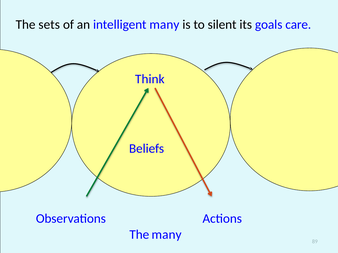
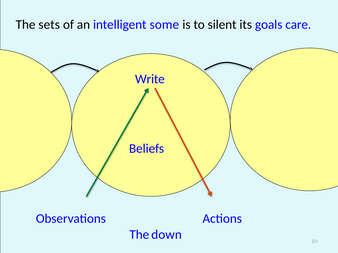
intelligent many: many -> some (164, 24)
Think: Think -> Write (150, 79)
The many: many -> down (167, 235)
